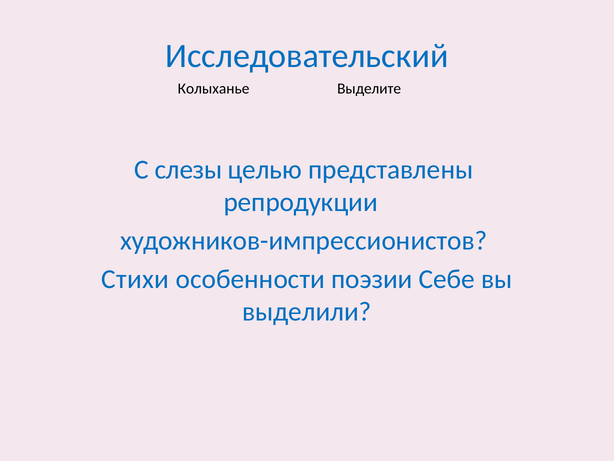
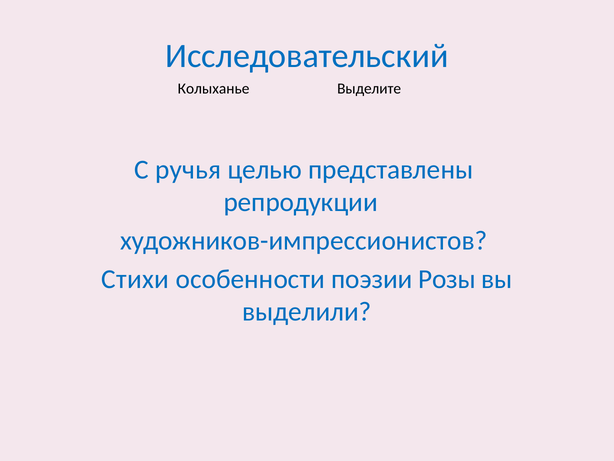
слезы: слезы -> ручья (188, 169)
Себе: Себе -> Розы (447, 279)
